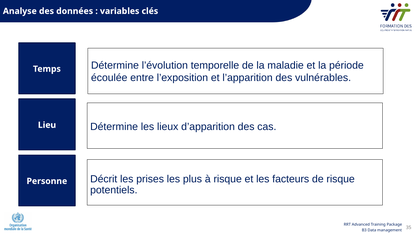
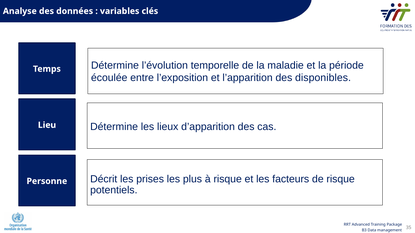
vulnérables: vulnérables -> disponibles (323, 78)
